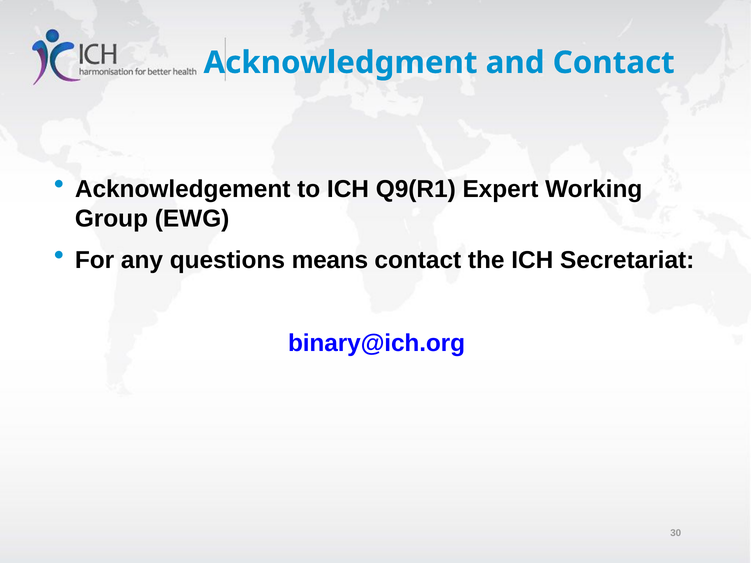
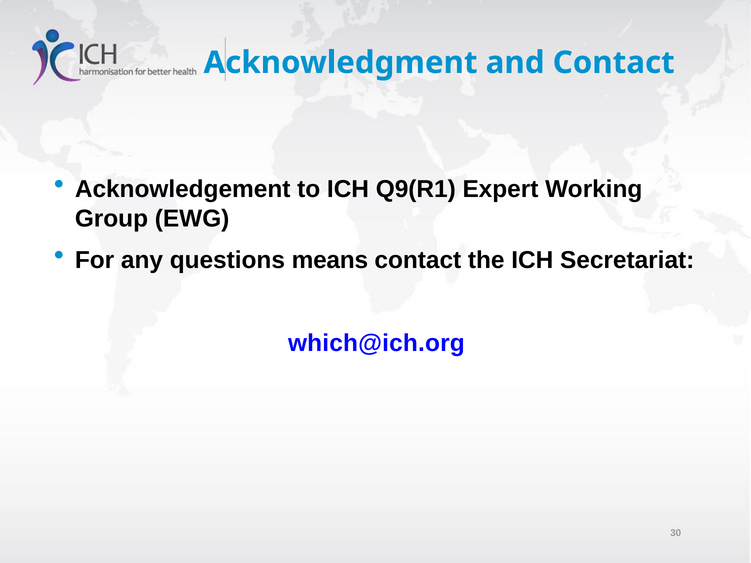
binary@ich.org: binary@ich.org -> which@ich.org (376, 343)
